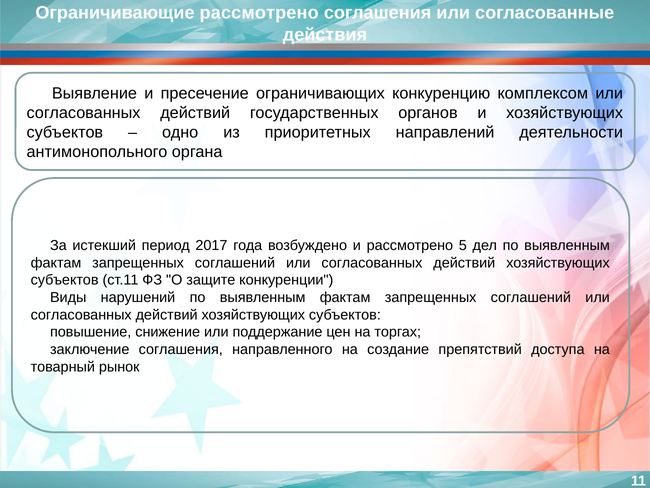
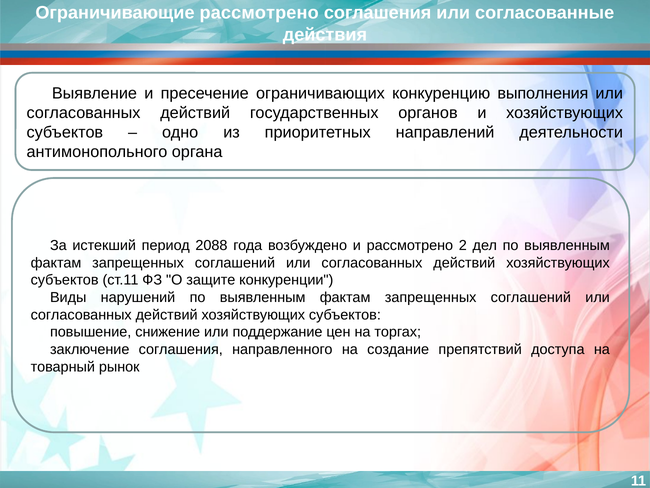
комплексом: комплексом -> выполнения (543, 93)
2017: 2017 -> 2088 (211, 245)
5: 5 -> 2 (463, 245)
